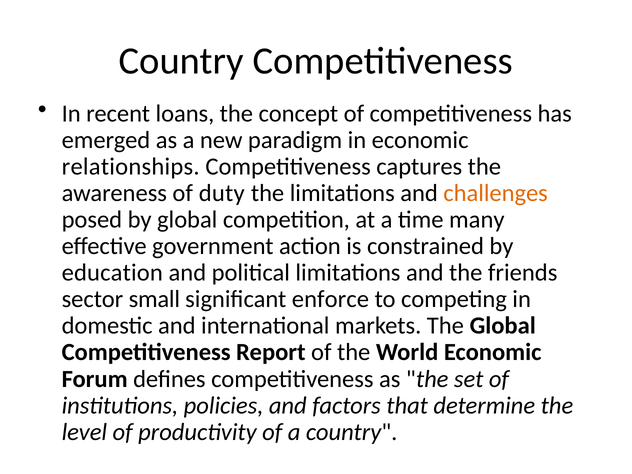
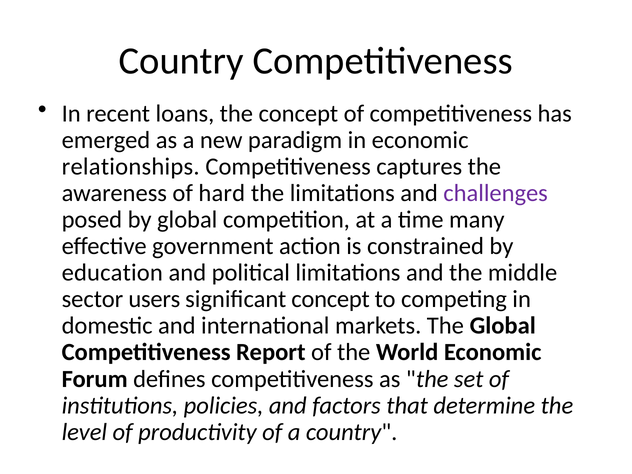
duty: duty -> hard (222, 193)
challenges colour: orange -> purple (496, 193)
friends: friends -> middle (523, 273)
small: small -> users (154, 299)
significant enforce: enforce -> concept (331, 299)
